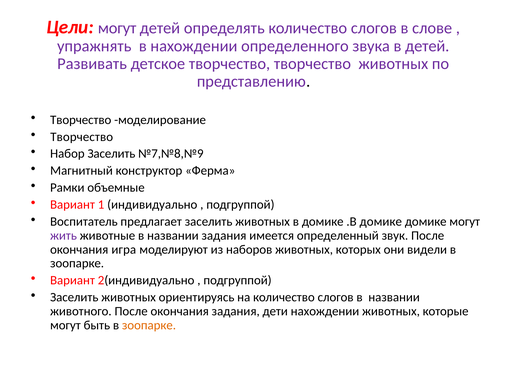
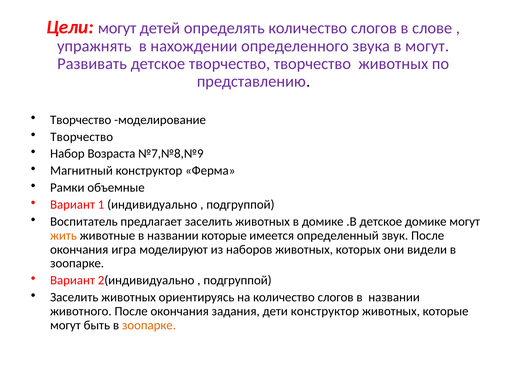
в детей: детей -> могут (427, 46)
Набор Заселить: Заселить -> Возраста (111, 154)
.В домике: домике -> детское (381, 221)
жить colour: purple -> orange (64, 235)
названии задания: задания -> которые (224, 235)
дети нахождении: нахождении -> конструктор (325, 311)
